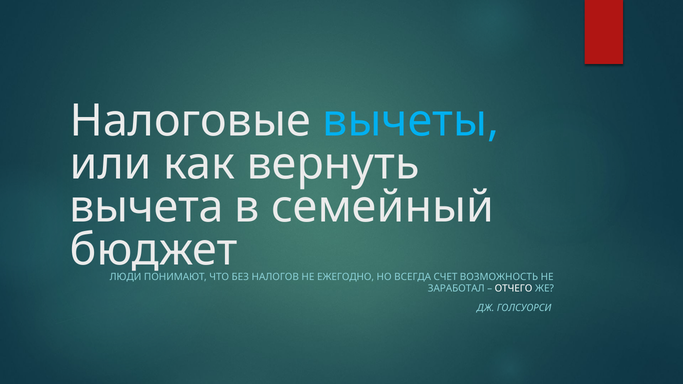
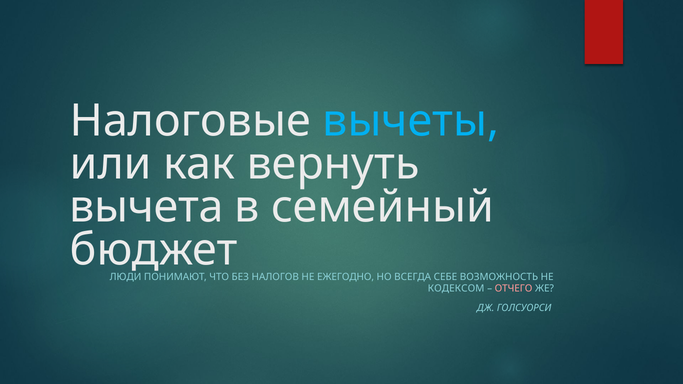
СЧЕТ: СЧЕТ -> СЕБЕ (445, 277)
ЗАРАБОТАЛ: ЗАРАБОТАЛ -> КОДЕКСОМ (456, 289)
ОТЧЕГО colour: white -> pink (514, 289)
